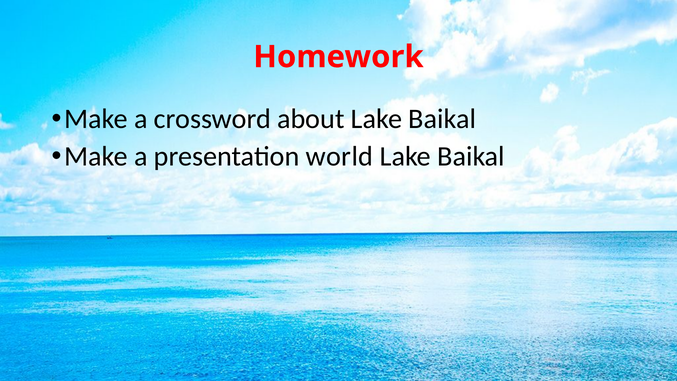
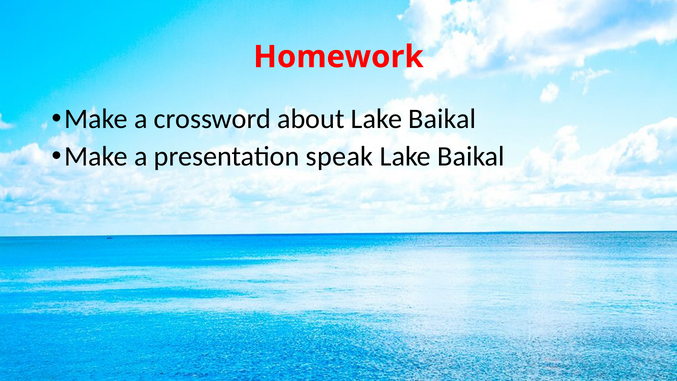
world: world -> speak (340, 156)
